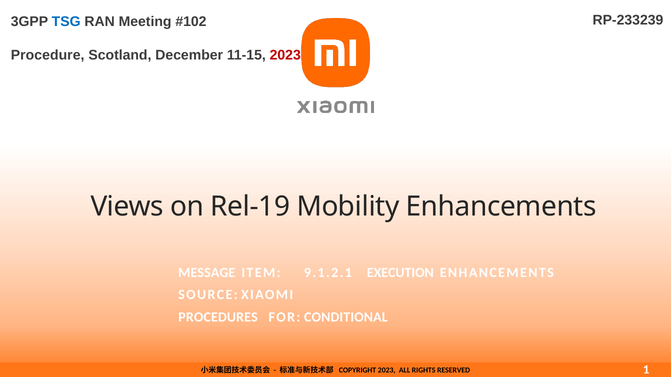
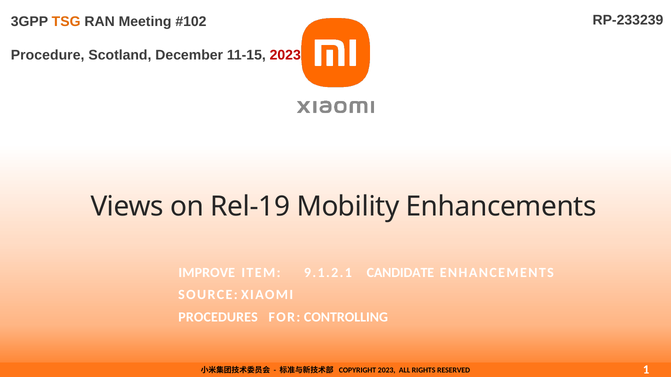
TSG colour: blue -> orange (66, 21)
MESSAGE: MESSAGE -> IMPROVE (207, 273)
EXECUTION: EXECUTION -> CANDIDATE (400, 273)
CONDITIONAL: CONDITIONAL -> CONTROLLING (346, 318)
